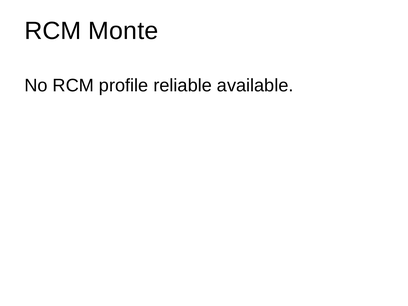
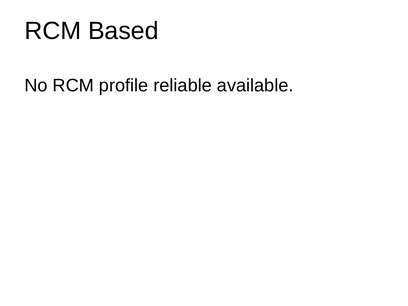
Monte: Monte -> Based (123, 31)
